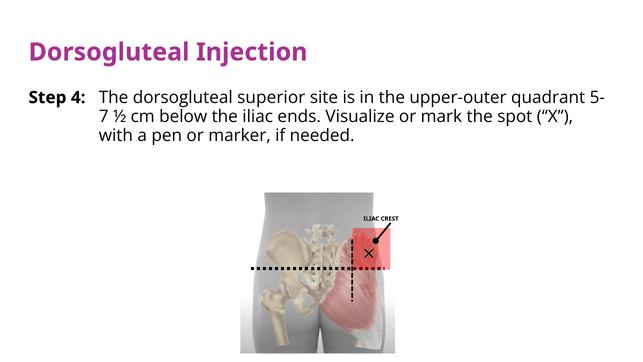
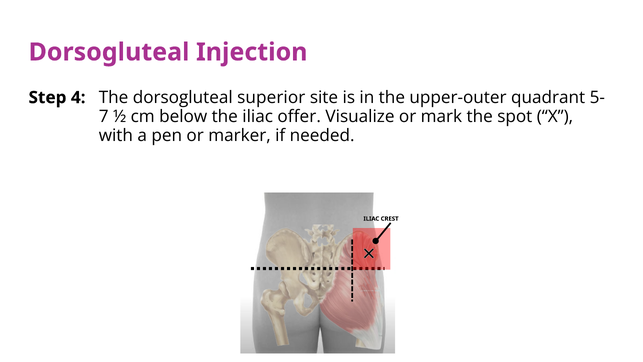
ends: ends -> offer (299, 116)
